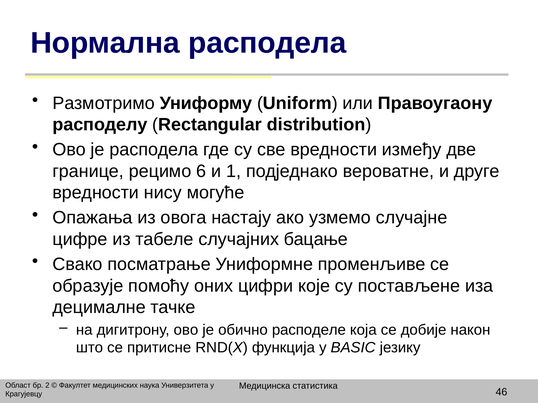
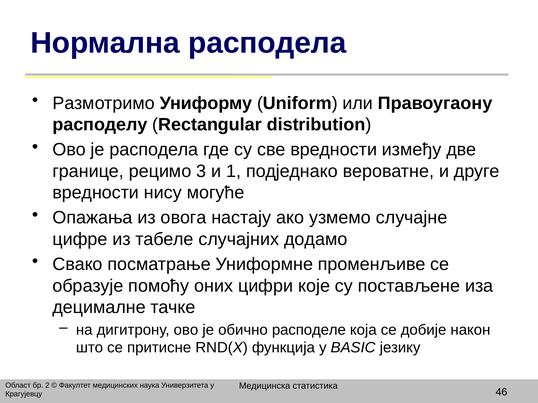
6: 6 -> 3 (201, 171)
бацање: бацање -> додамо (316, 240)
